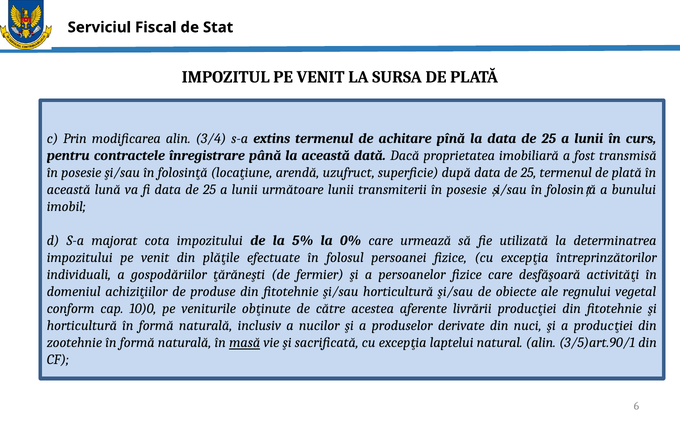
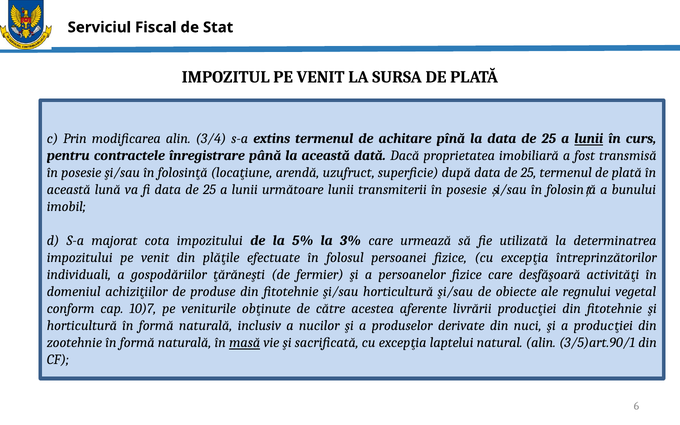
lunii underline: none -> present (589, 139)
0%: 0% -> 3% (350, 241)
10)0: 10)0 -> 10)7 (143, 309)
